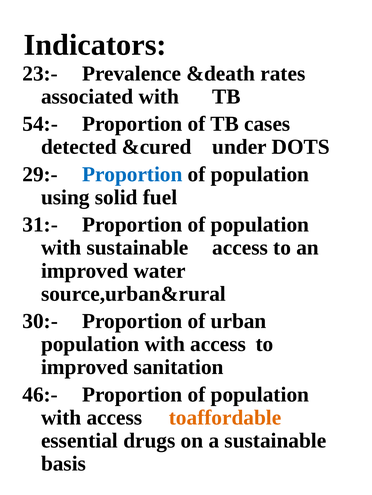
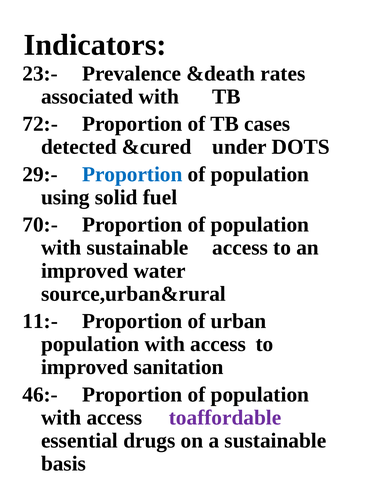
54:-: 54:- -> 72:- (40, 124)
31:-: 31:- -> 70:- (40, 225)
30:-: 30:- -> 11:- (40, 322)
toaffordable colour: orange -> purple (225, 418)
